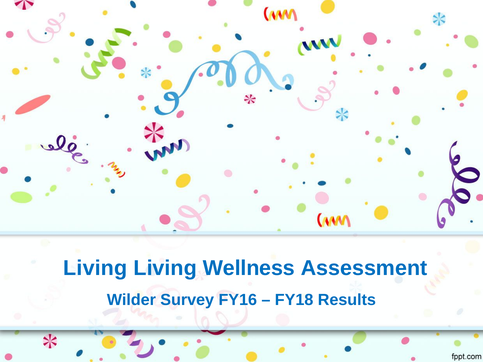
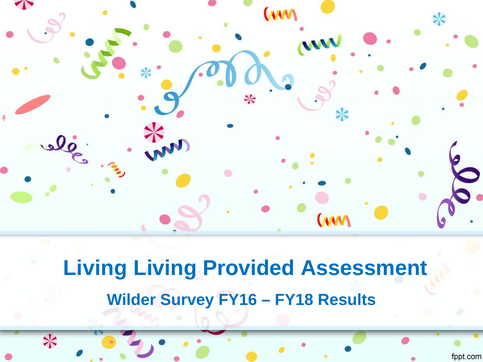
Wellness: Wellness -> Provided (249, 268)
